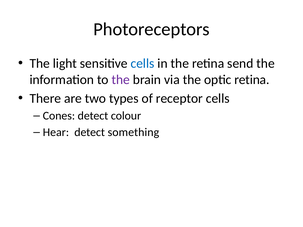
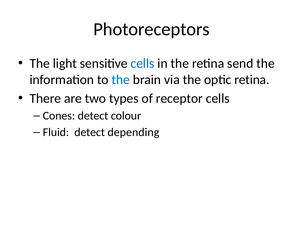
the colour: purple -> blue (121, 80)
Hear: Hear -> Fluid (56, 132)
something: something -> depending (133, 132)
